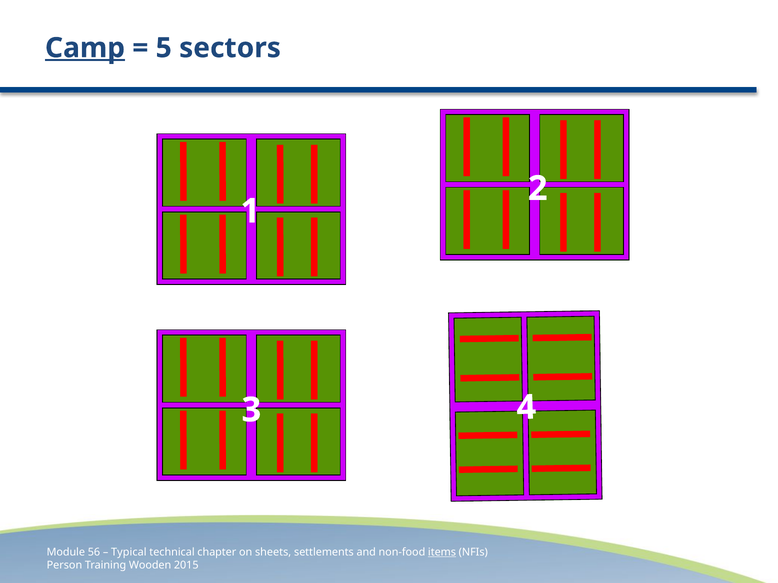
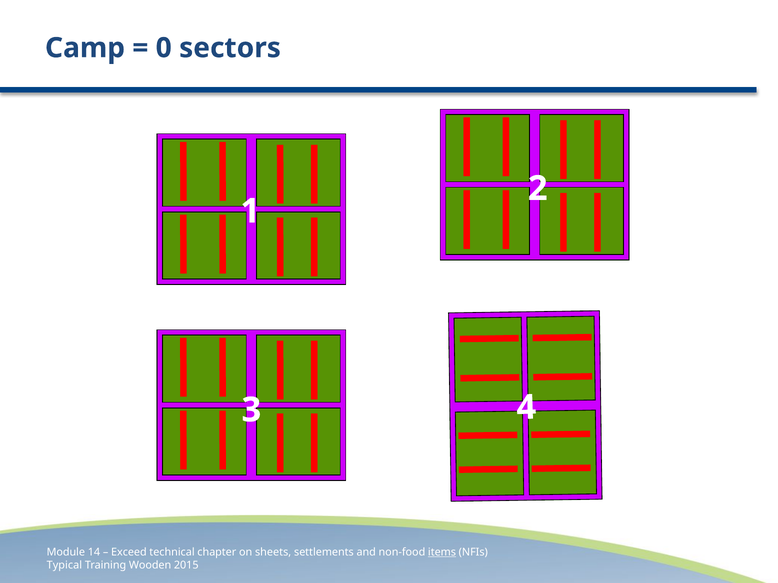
Camp underline: present -> none (85, 48)
5: 5 -> 0 (164, 48)
56: 56 -> 14 (94, 553)
Typical: Typical -> Exceed (129, 553)
Person: Person -> Typical (64, 566)
